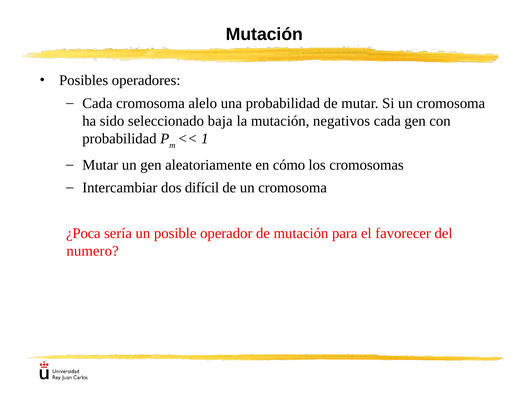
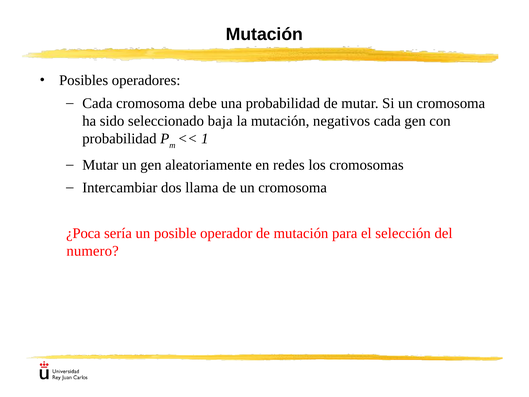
alelo: alelo -> debe (203, 103)
cómo: cómo -> redes (289, 165)
difícil: difícil -> llama (202, 188)
favorecer: favorecer -> selección (403, 233)
